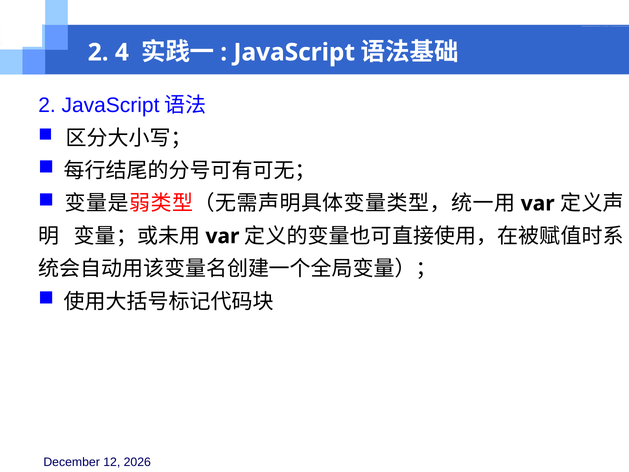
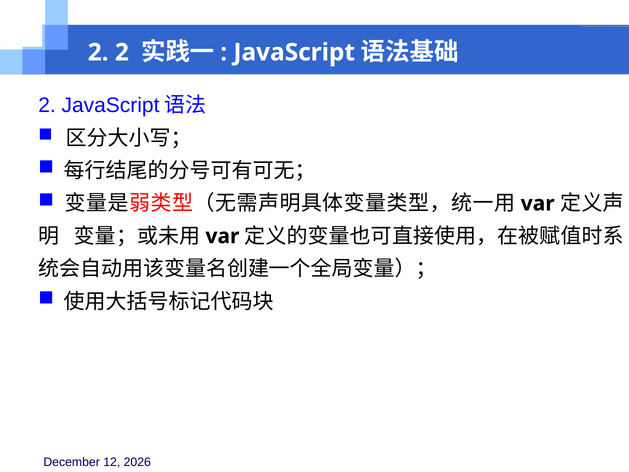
2 4: 4 -> 2 (122, 52)
